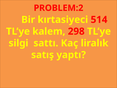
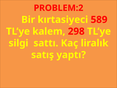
514: 514 -> 589 (99, 20)
